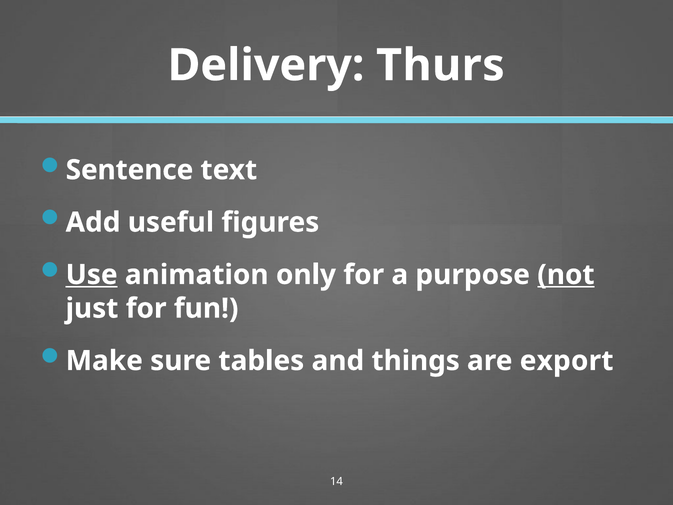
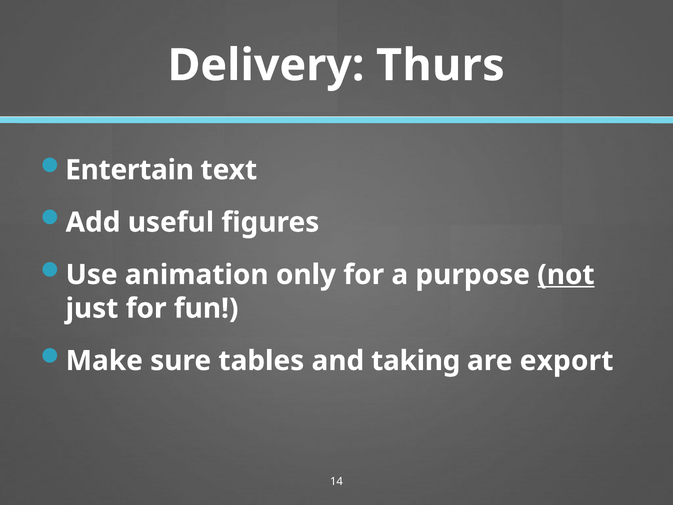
Sentence: Sentence -> Entertain (130, 170)
Use underline: present -> none (92, 275)
things: things -> taking (416, 361)
